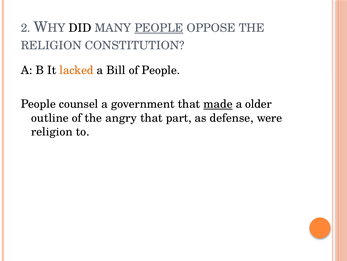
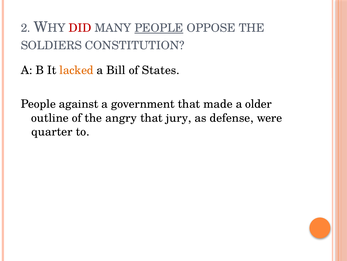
DID colour: black -> red (80, 28)
RELIGION: RELIGION -> SOLDIERS (51, 45)
of People: People -> States (161, 70)
counsel: counsel -> against (79, 104)
made underline: present -> none (218, 104)
part: part -> jury (179, 118)
religion: religion -> quarter (52, 131)
